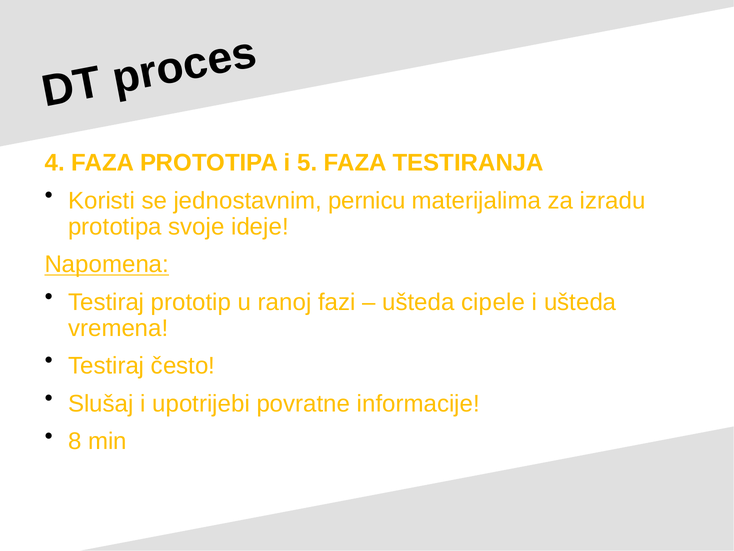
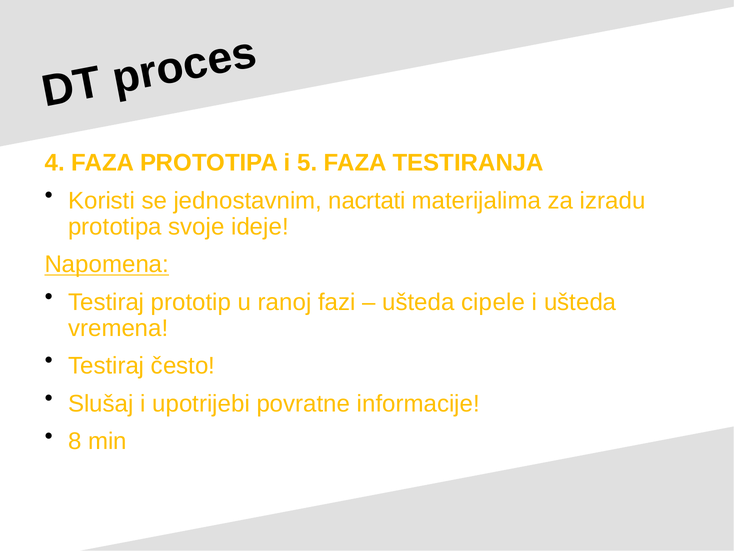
pernicu: pernicu -> nacrtati (367, 201)
